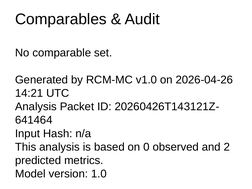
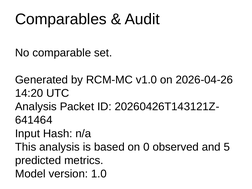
14:21: 14:21 -> 14:20 (29, 93)
2: 2 -> 5 (227, 147)
